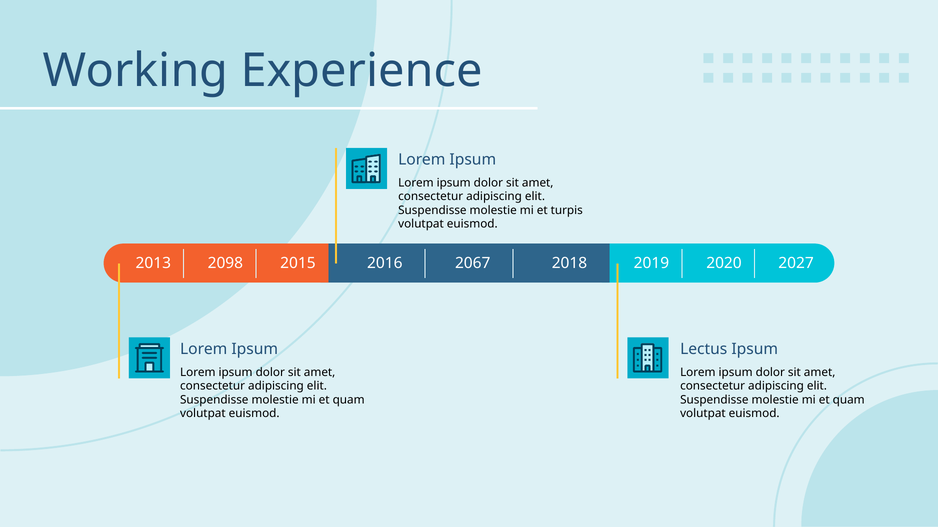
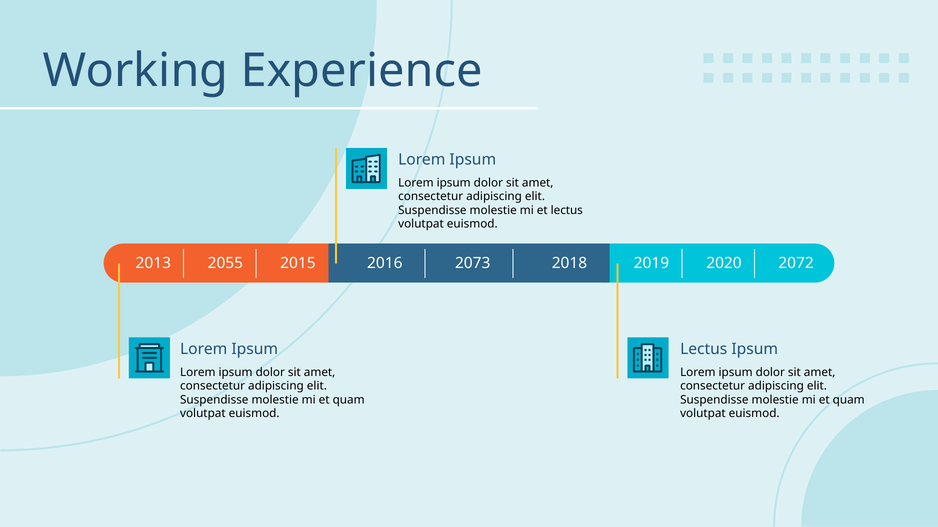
et turpis: turpis -> lectus (567, 211)
2098: 2098 -> 2055 (225, 264)
2067: 2067 -> 2073 (473, 264)
2027: 2027 -> 2072 (796, 264)
